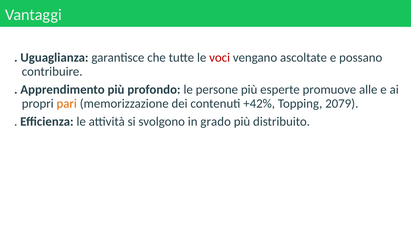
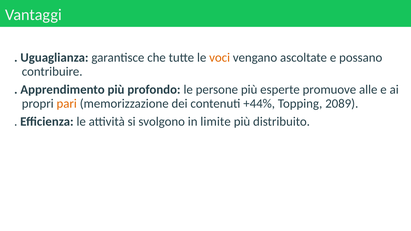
voci colour: red -> orange (220, 58)
+42%: +42% -> +44% (259, 104)
2079: 2079 -> 2089 (342, 104)
grado: grado -> limite (216, 122)
